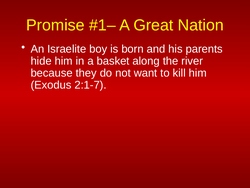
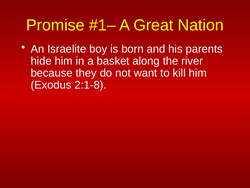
2:1-7: 2:1-7 -> 2:1-8 (91, 85)
